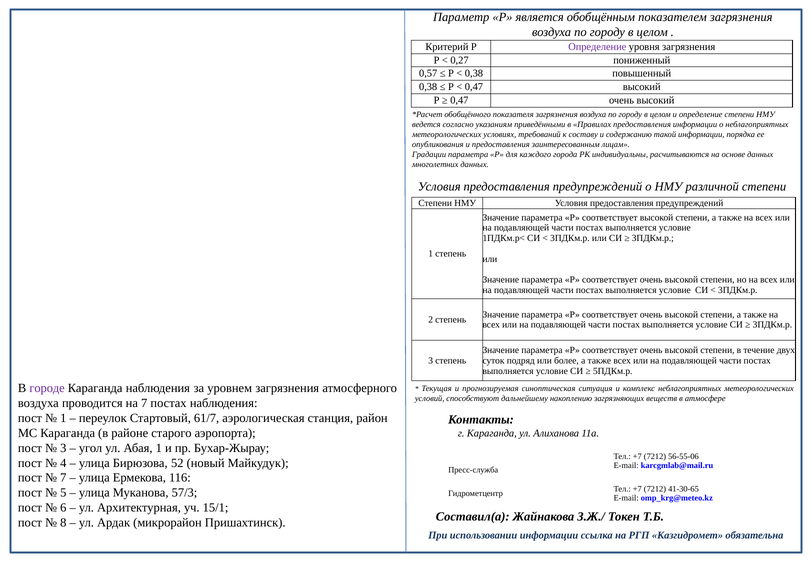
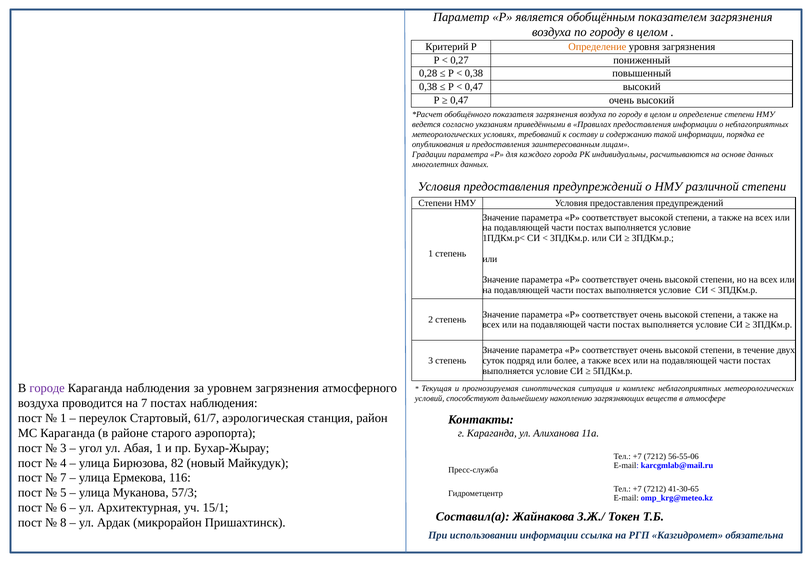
Определение colour: purple -> orange (597, 47)
0,57: 0,57 -> 0,28 (428, 73)
52: 52 -> 82 (177, 463)
